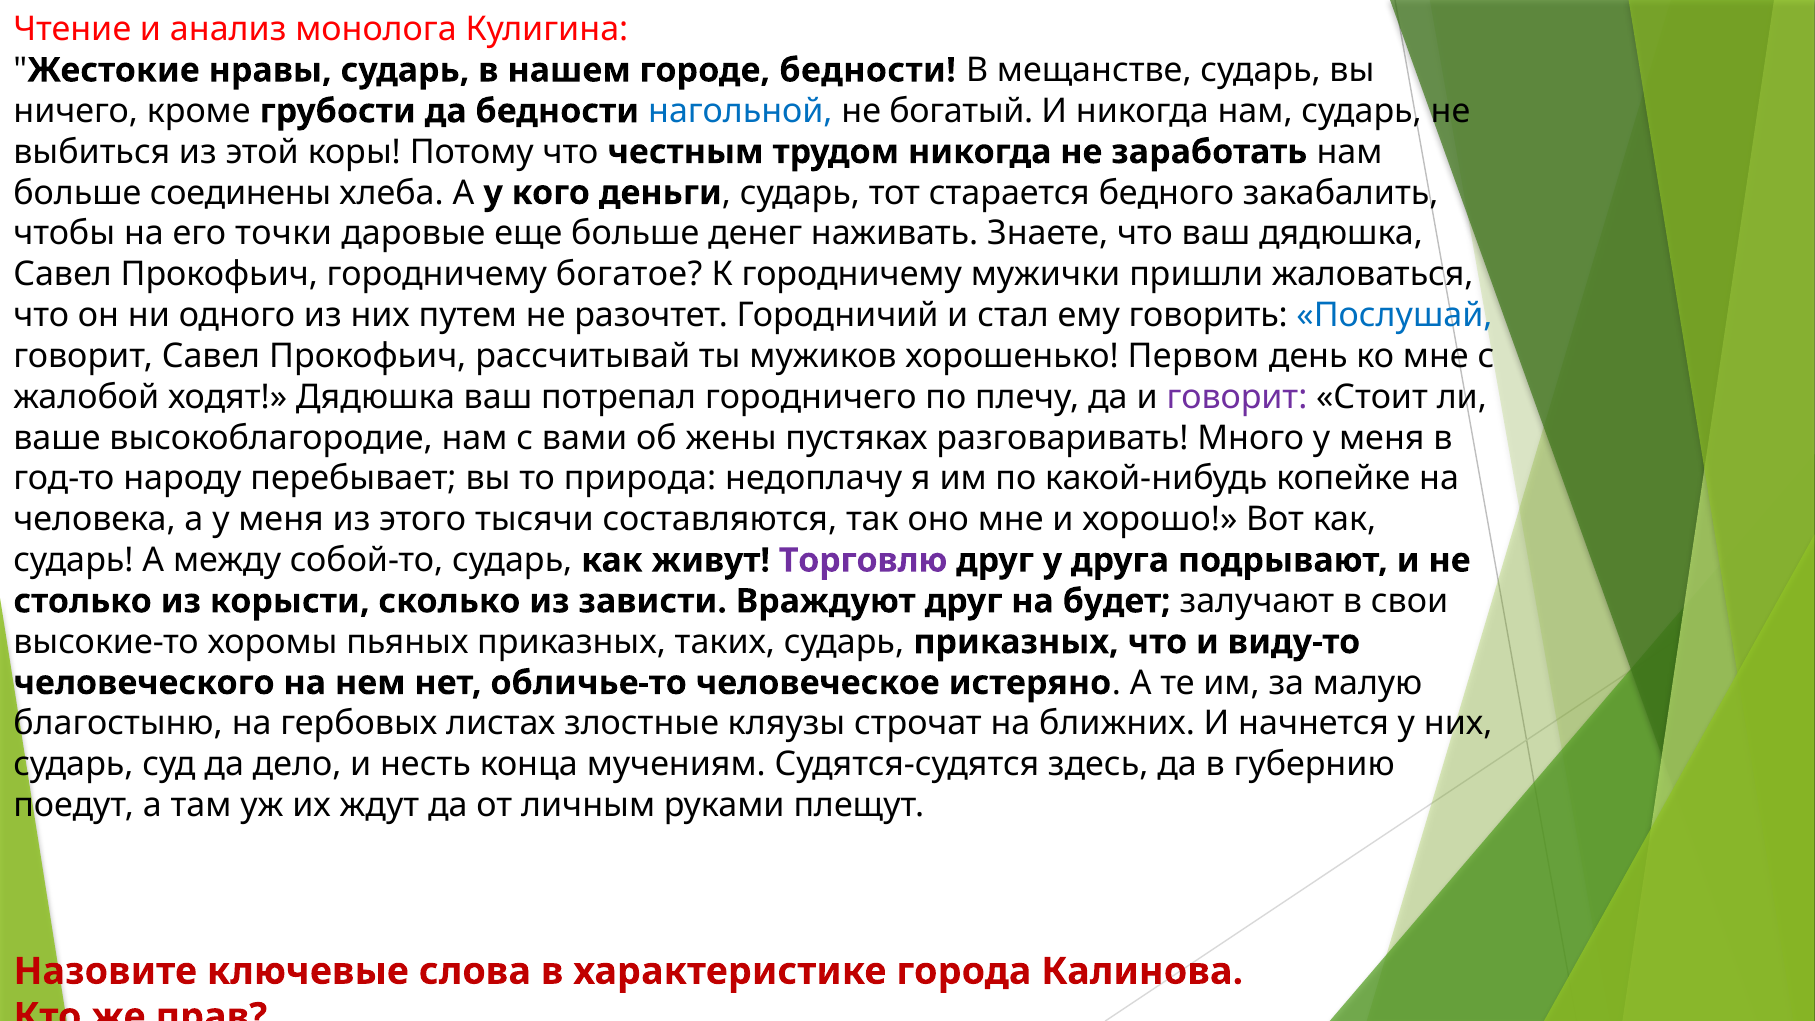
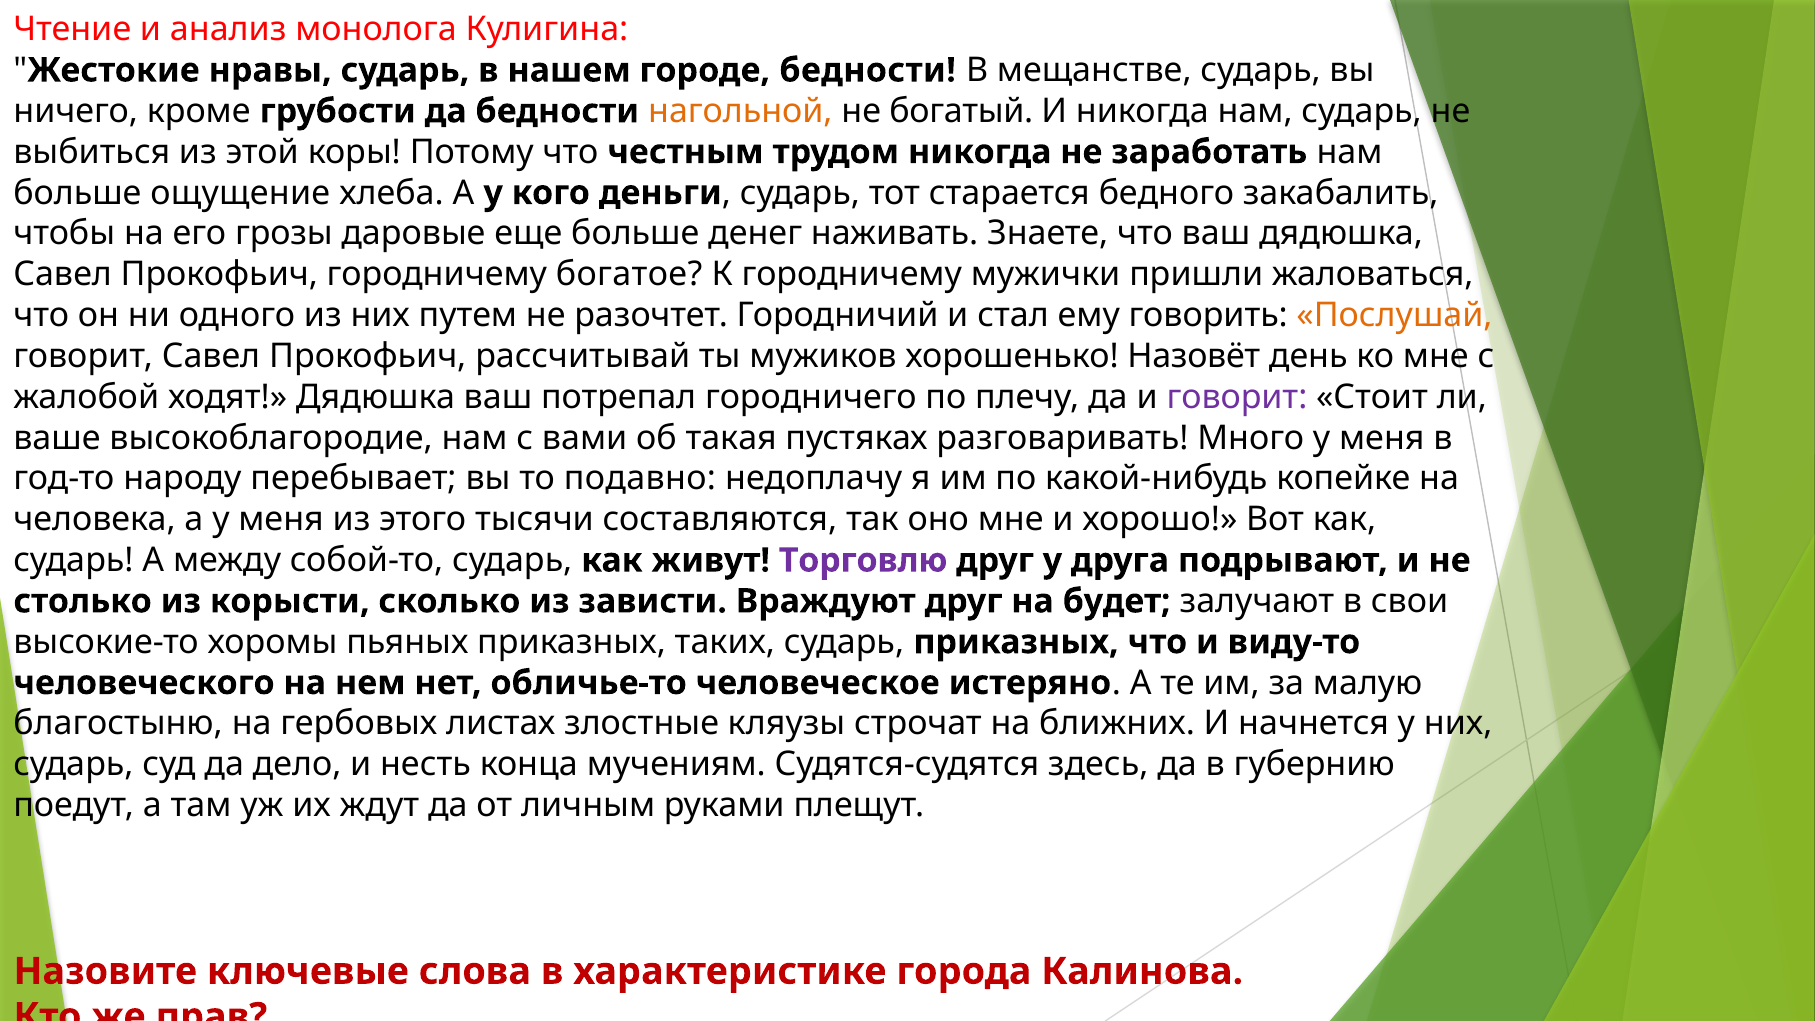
нагольной colour: blue -> orange (740, 111)
соединены: соединены -> ощущение (240, 193)
точки: точки -> грозы (284, 234)
Послушай colour: blue -> orange (1395, 315)
Первом: Первом -> Назовёт (1194, 356)
жены: жены -> такая (731, 438)
природа: природа -> подавно (640, 479)
